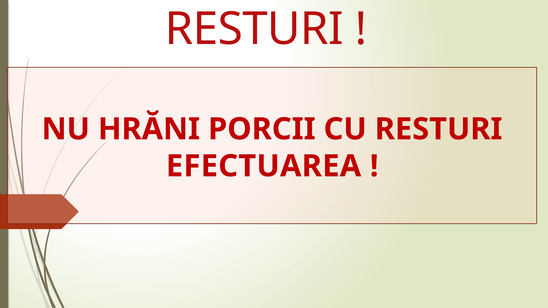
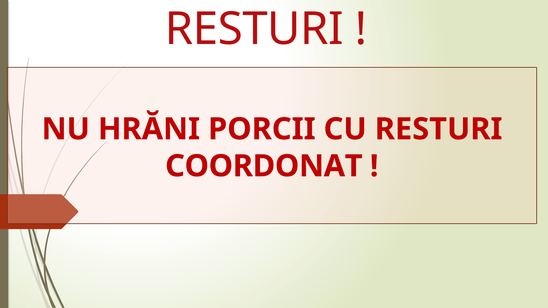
EFECTUAREA: EFECTUAREA -> COORDONAT (264, 166)
